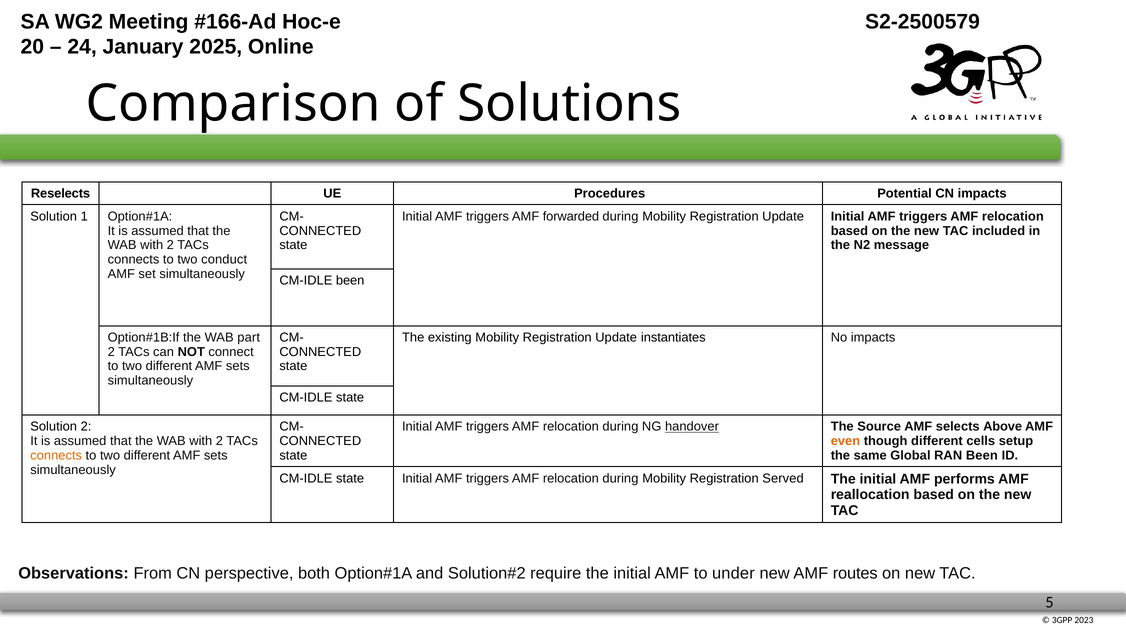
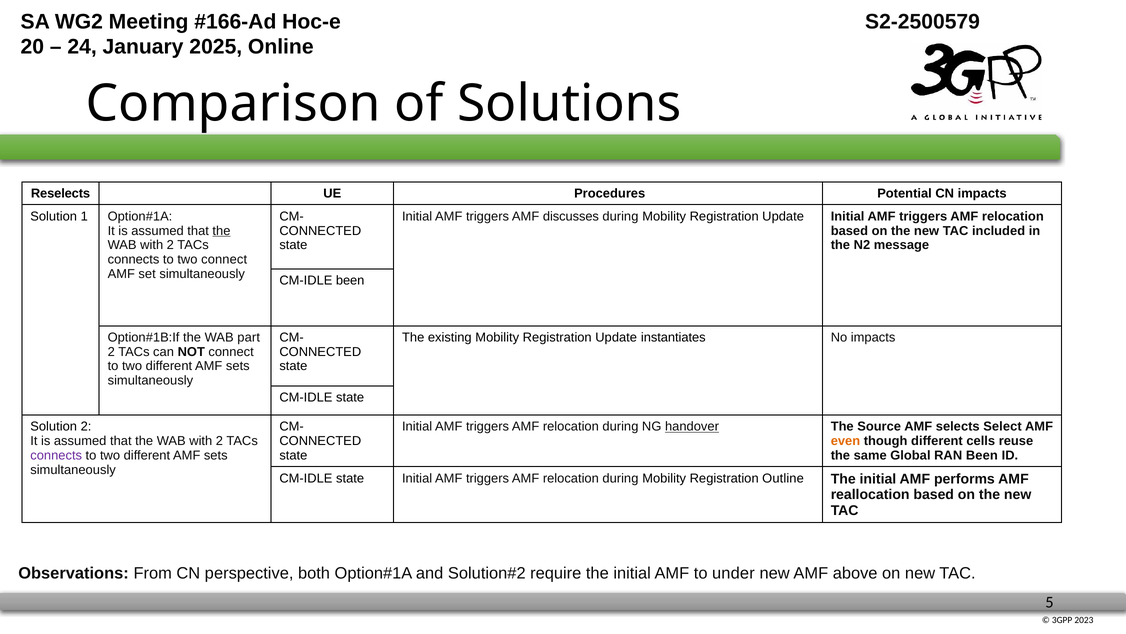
forwarded: forwarded -> discusses (571, 216)
the underline: none -> present (221, 231)
two conduct: conduct -> connect (224, 259)
Above: Above -> Select (1003, 426)
setup: setup -> reuse (1016, 441)
connects colour: orange -> purple (56, 455)
Served: Served -> Outline (783, 478)
routes: routes -> above (855, 573)
